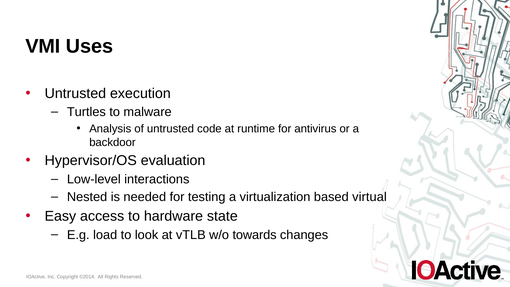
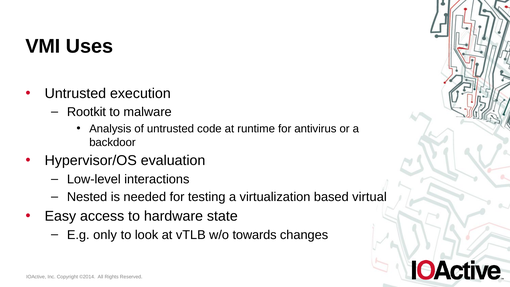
Turtles: Turtles -> Rootkit (86, 112)
load: load -> only (105, 235)
